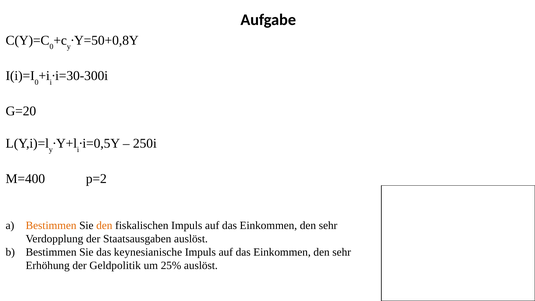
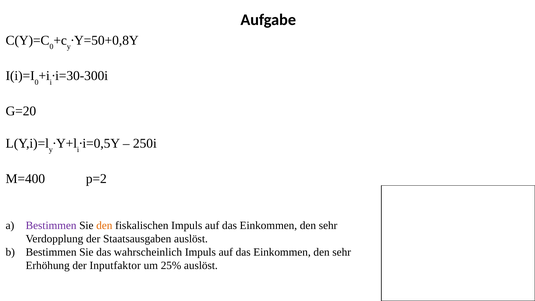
Bestimmen colour: orange -> purple (51, 225)
keynesianische: keynesianische -> wahrscheinlich (148, 252)
Geldpolitik: Geldpolitik -> Inputfaktor (115, 266)
